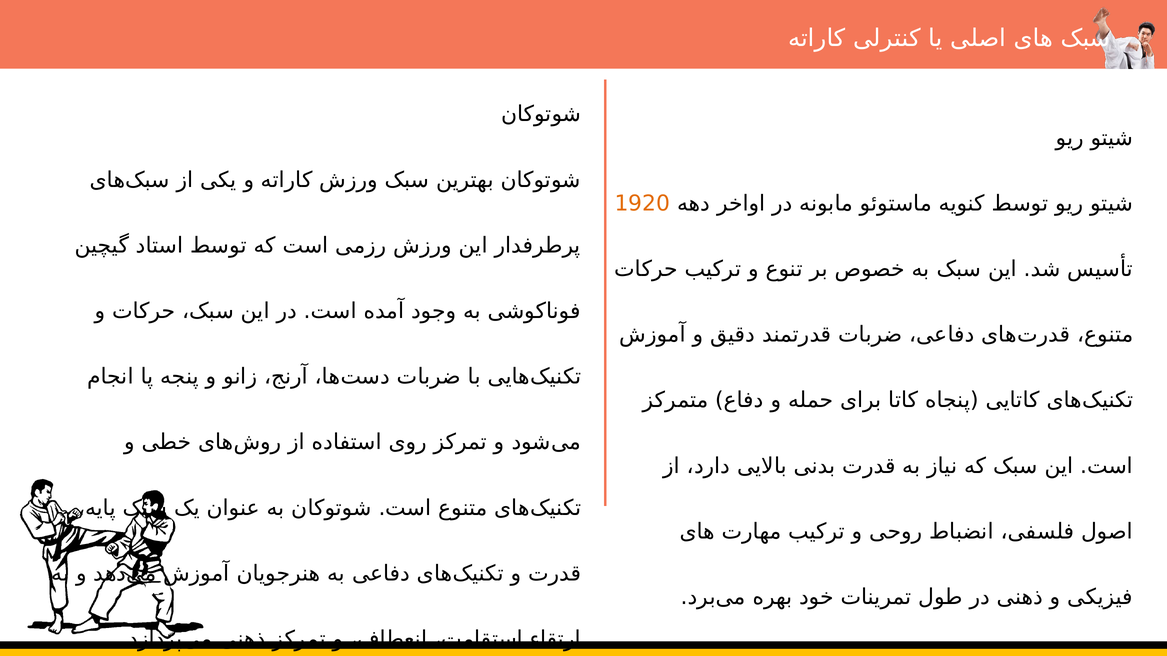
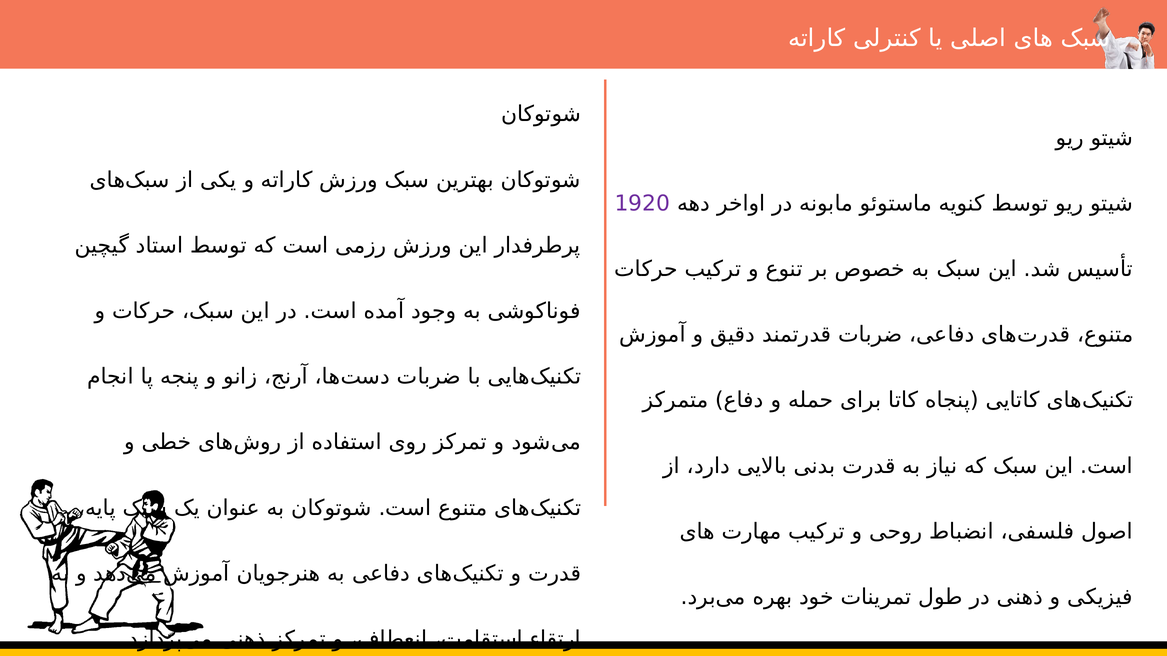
1920 colour: orange -> purple (642, 204)
